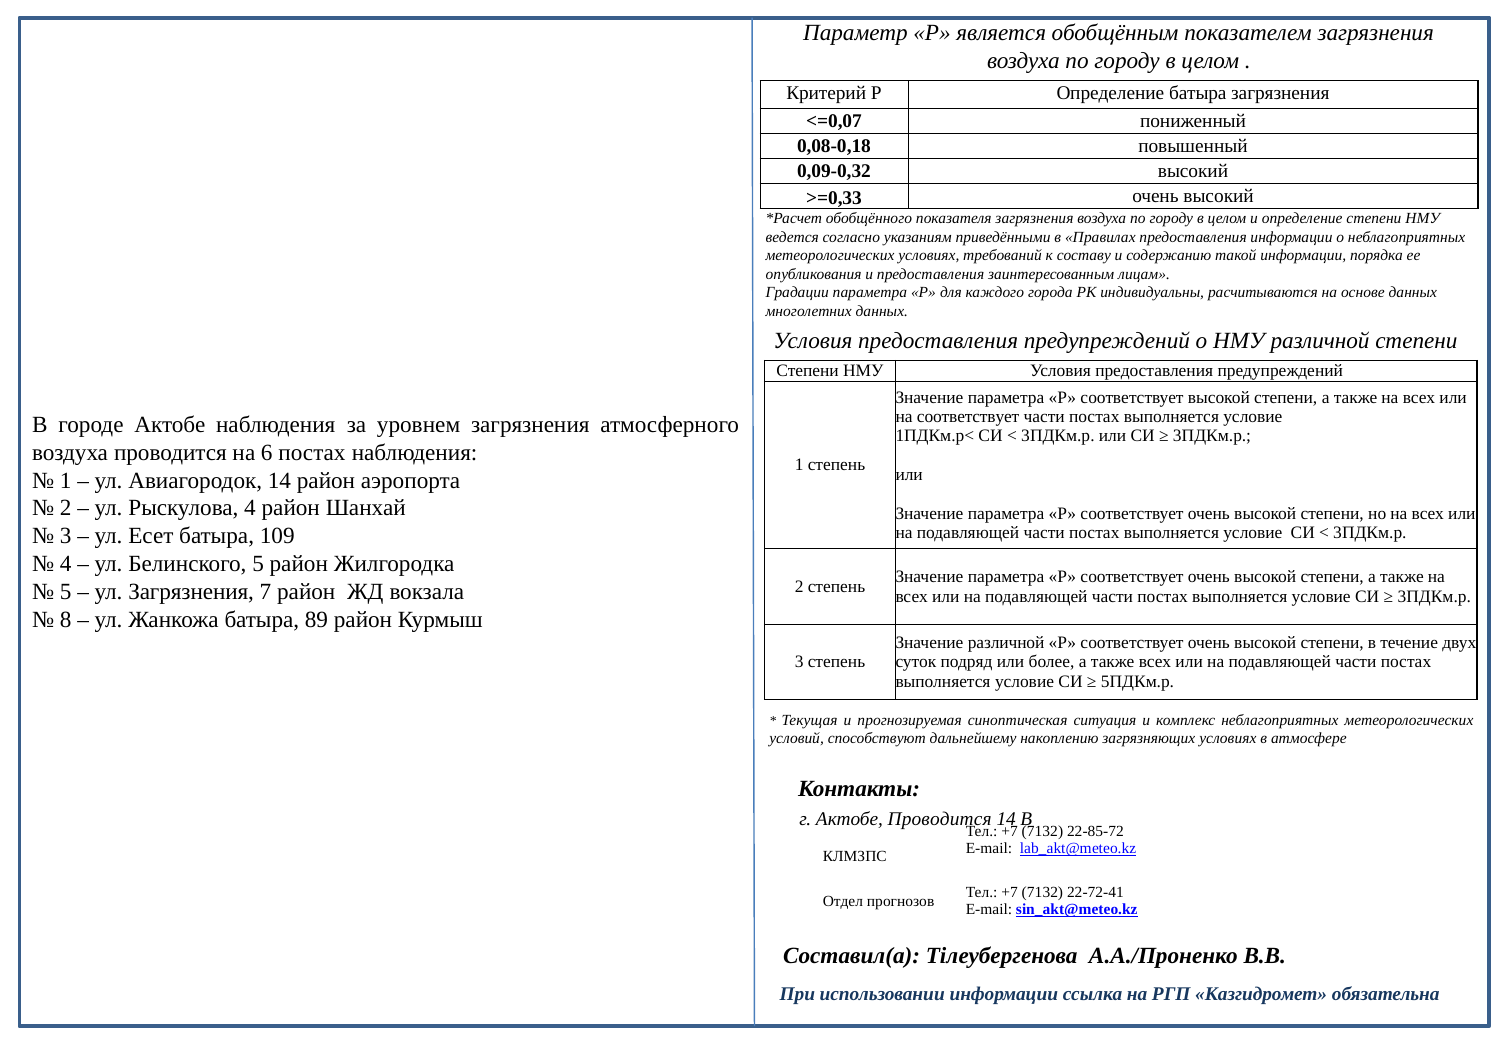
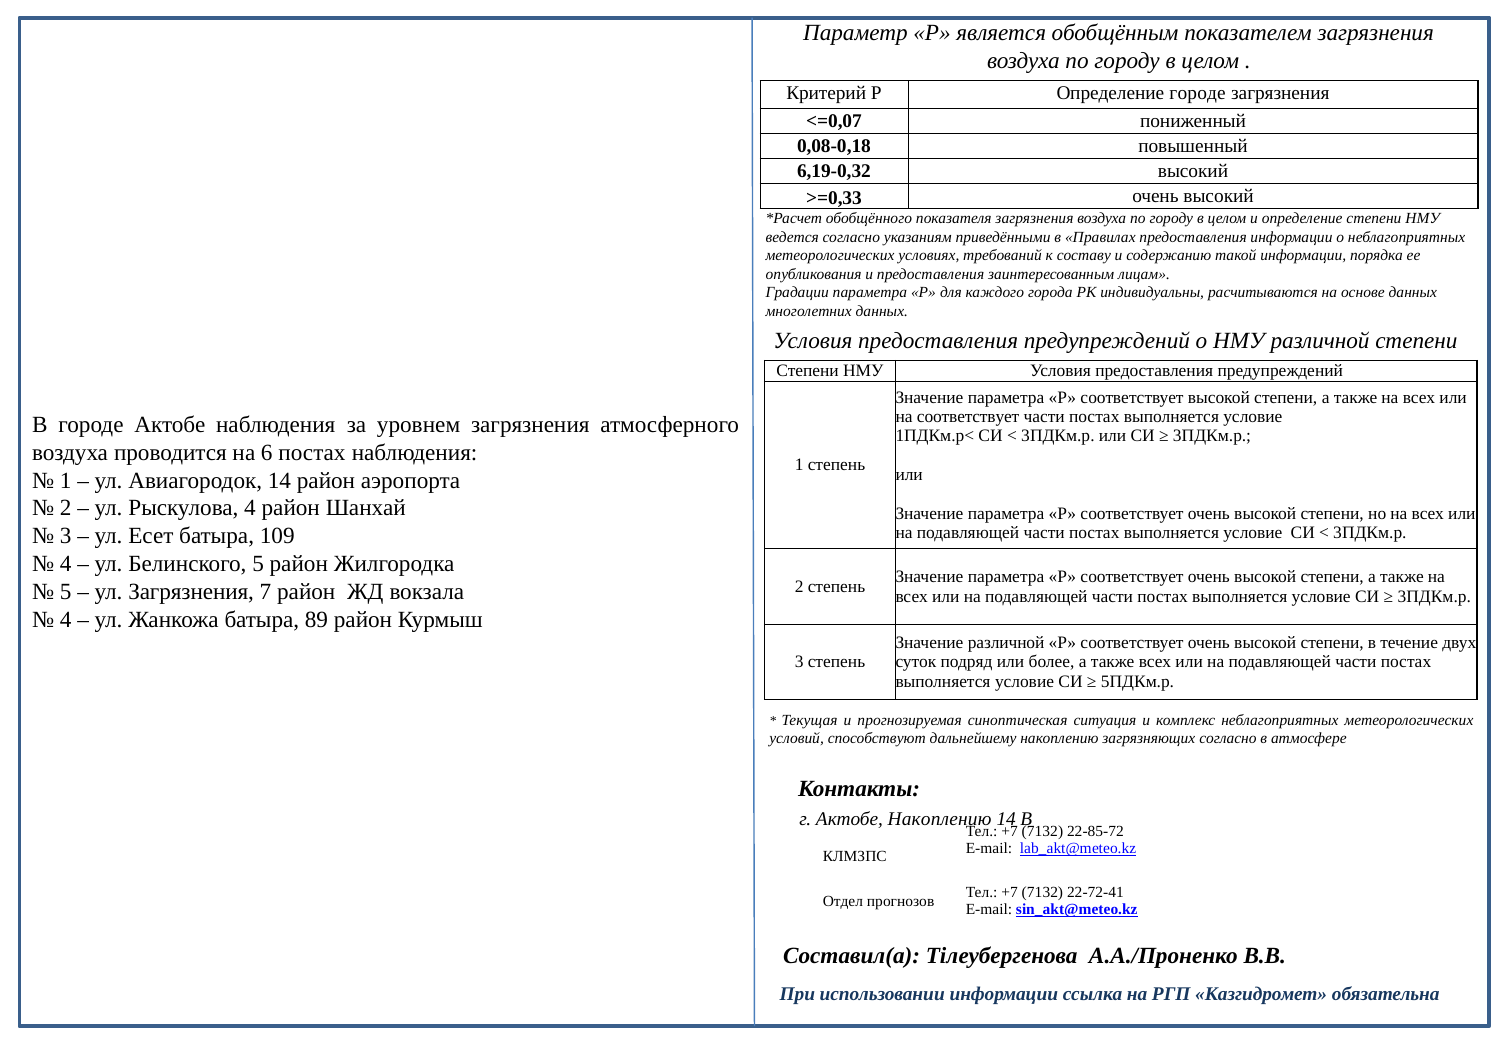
Определение батыра: батыра -> городе (1198, 93)
0,09-0,32: 0,09-0,32 -> 6,19-0,32 (834, 171)
8: 8 -> 4 (66, 620)
загрязняющих условиях: условиях -> согласно (1228, 739)
Актобе Проводится: Проводится -> Накоплению (940, 819)
